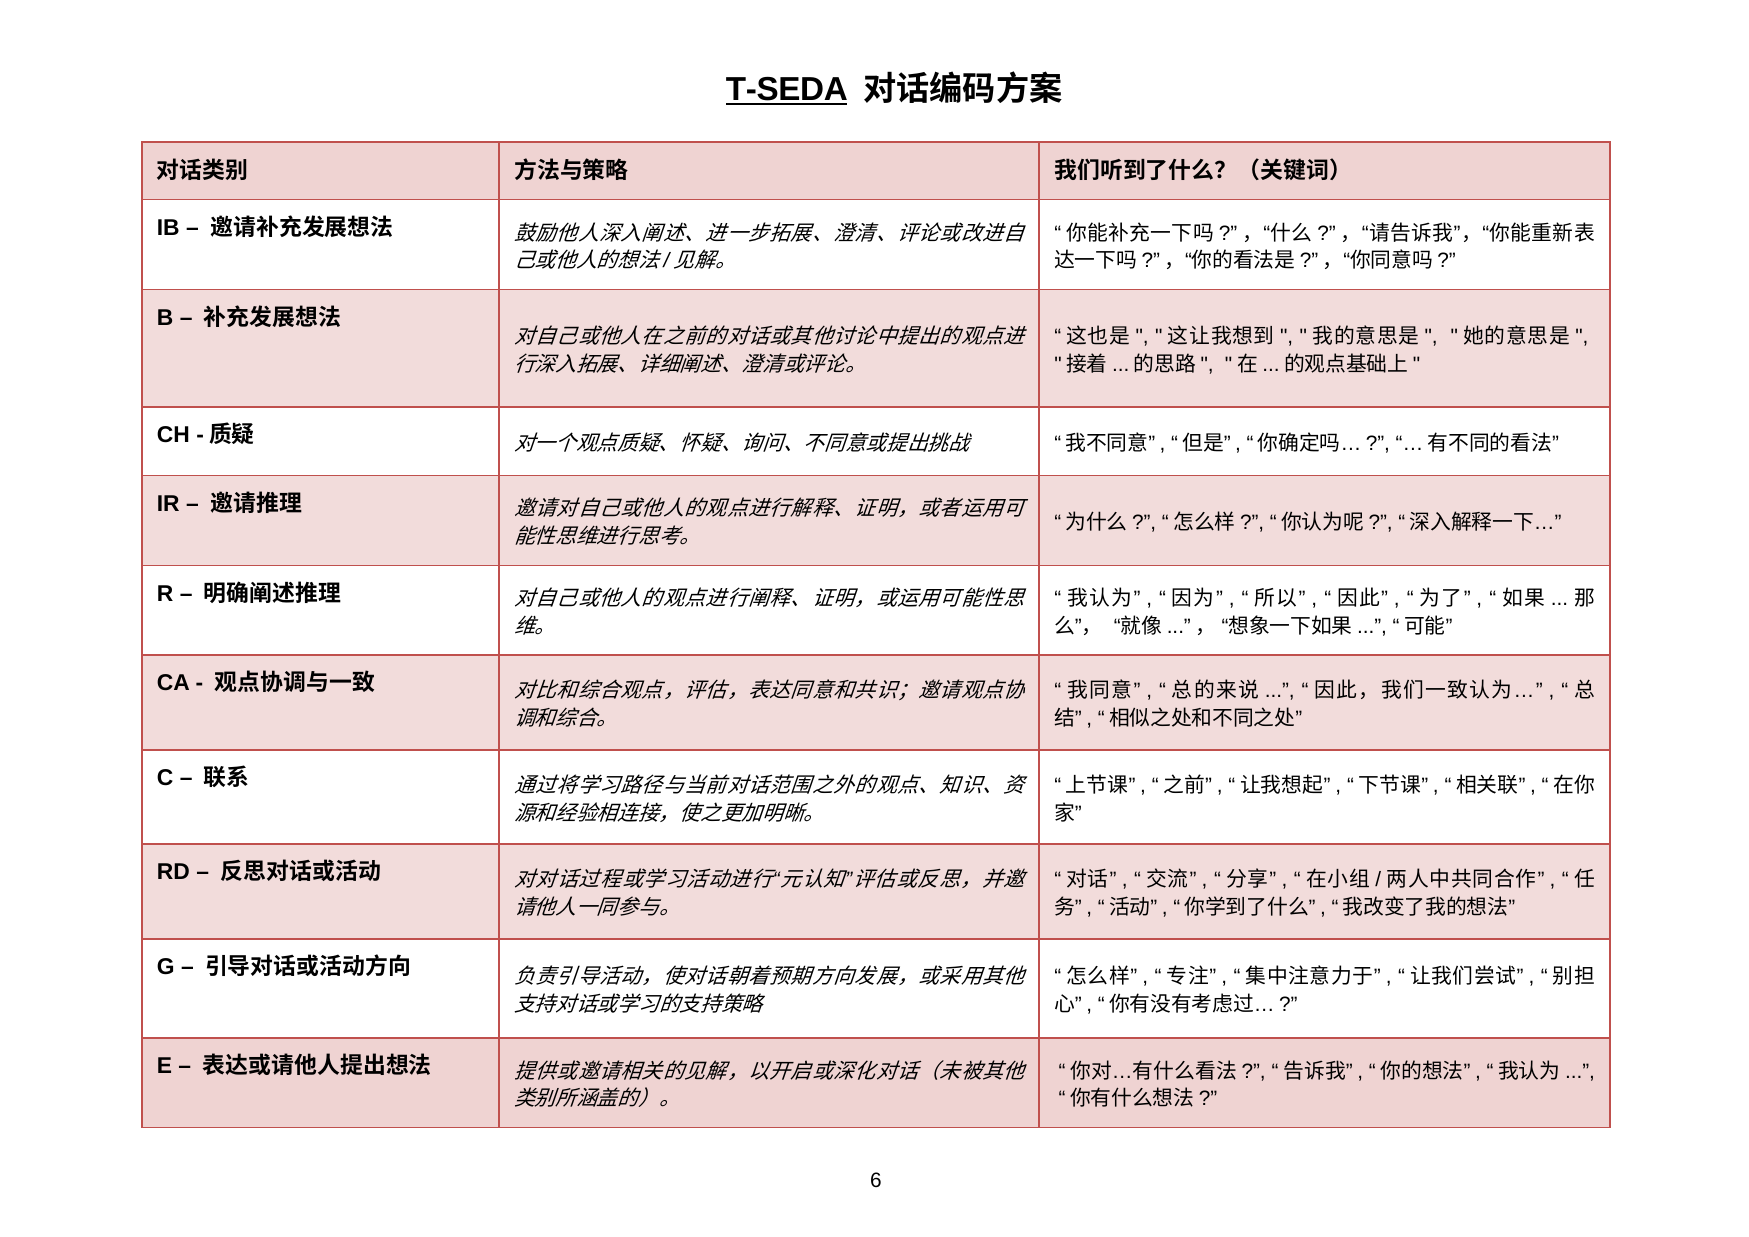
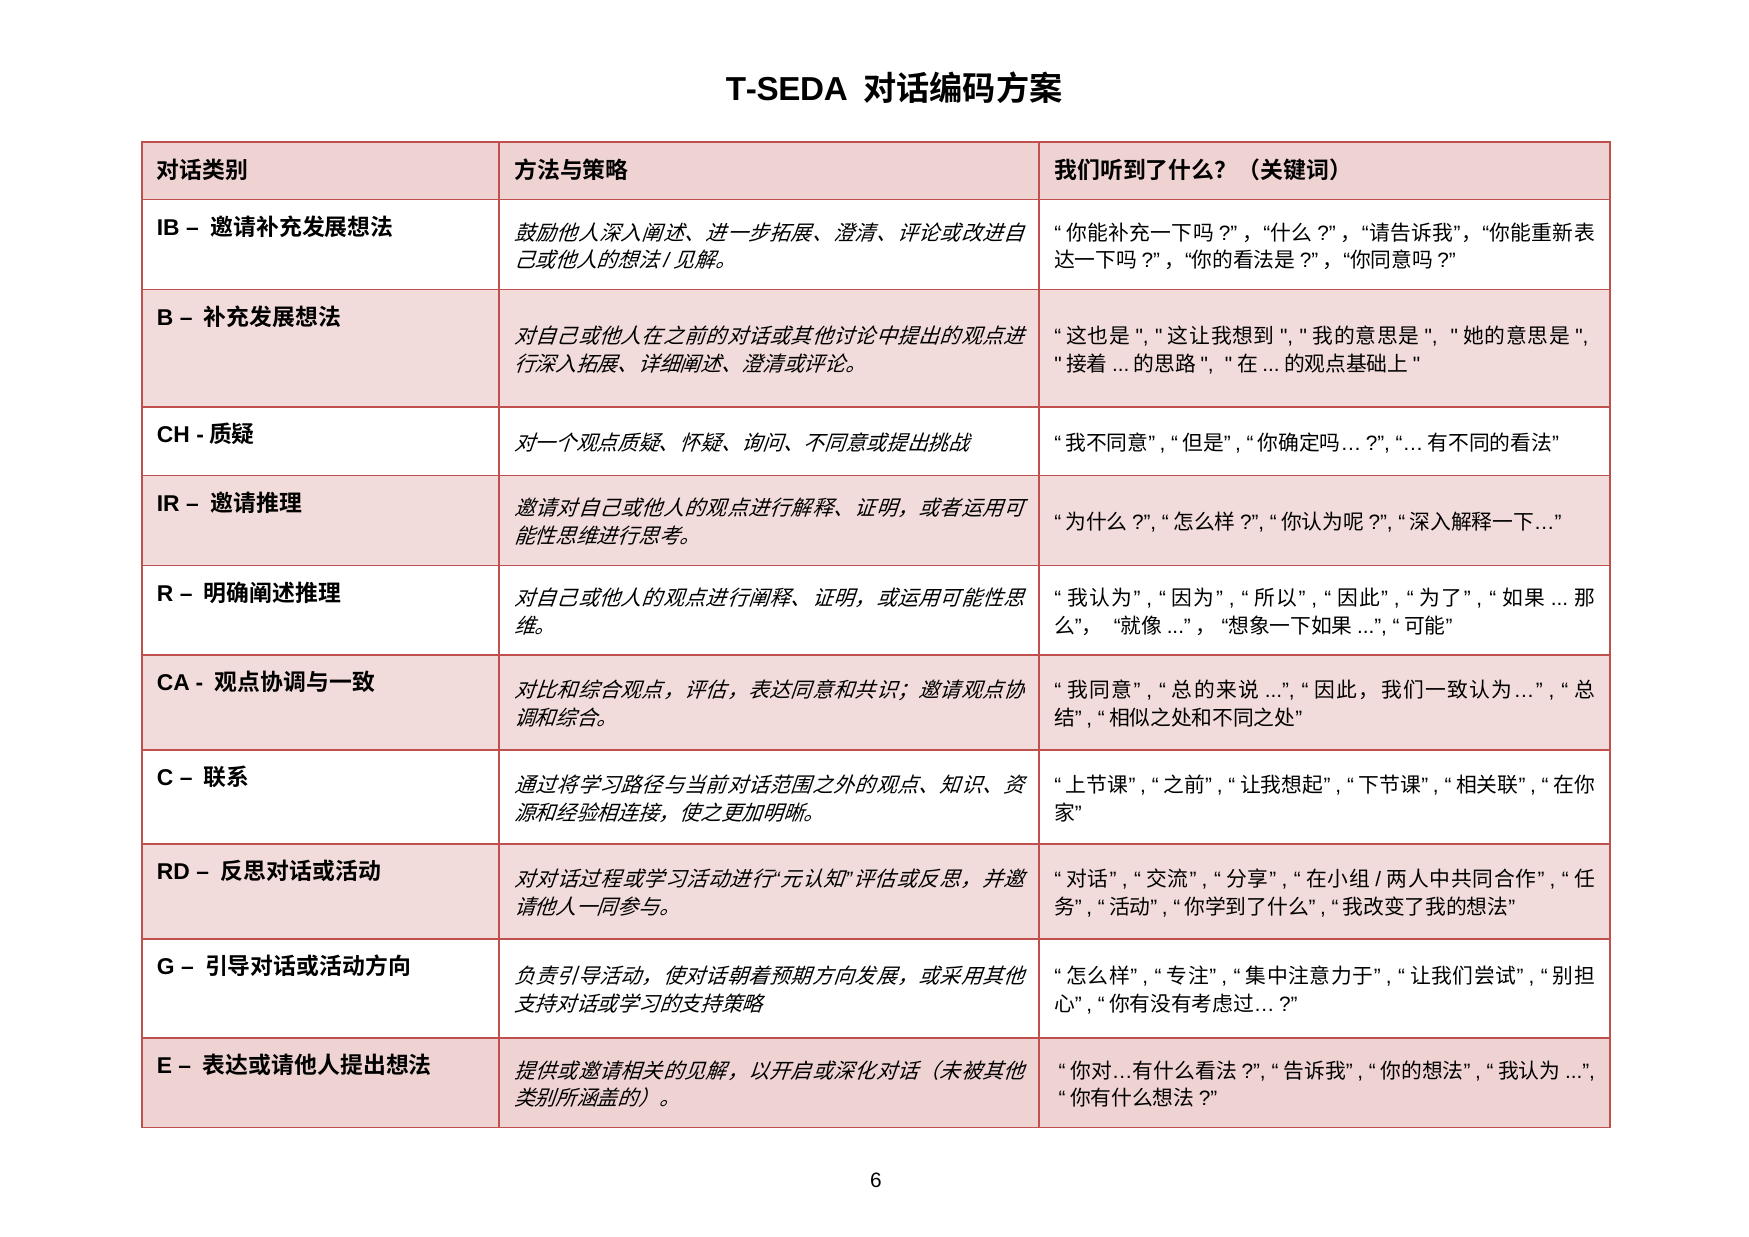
T-SEDA underline: present -> none (787, 90)
